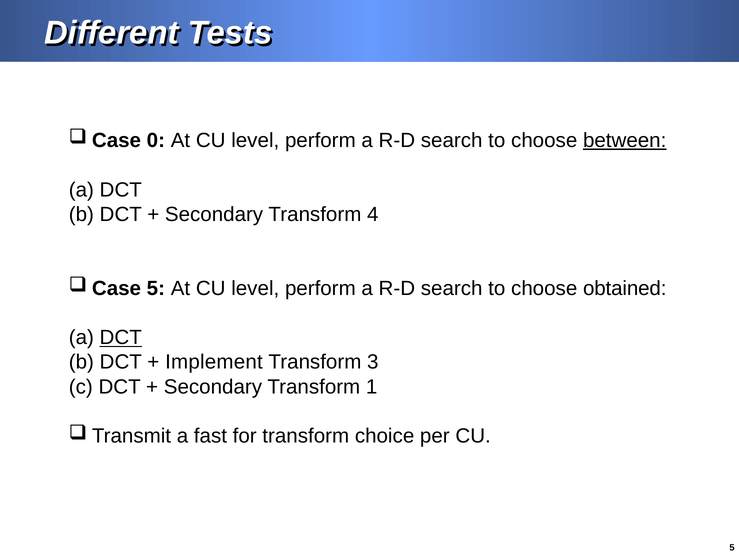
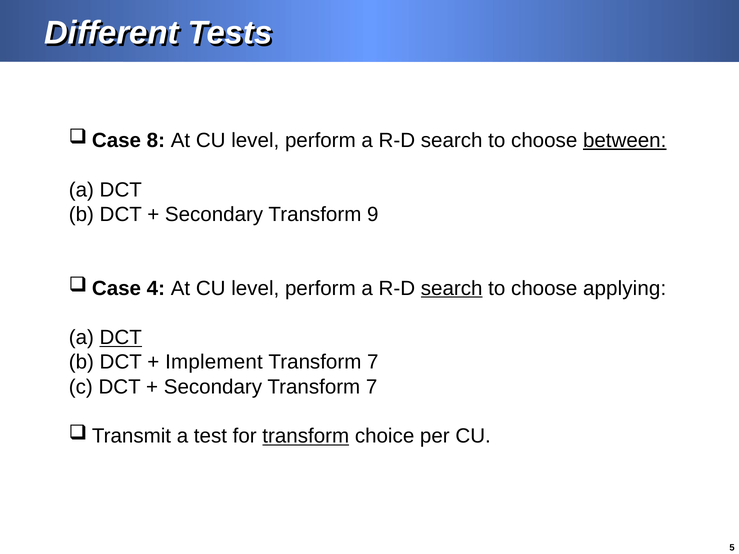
0: 0 -> 8 (156, 141)
4: 4 -> 9 (373, 214)
5: 5 -> 4 (156, 288)
search underline: none -> present (452, 288)
obtained: obtained -> applying (625, 288)
3: 3 -> 7 (373, 362)
Secondary Transform 1: 1 -> 7 (372, 387)
fast: fast -> test (210, 436)
transform underline: none -> present (306, 436)
